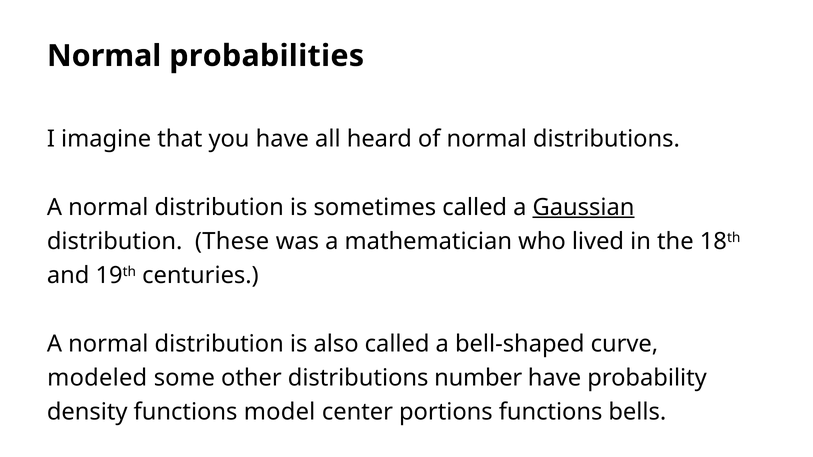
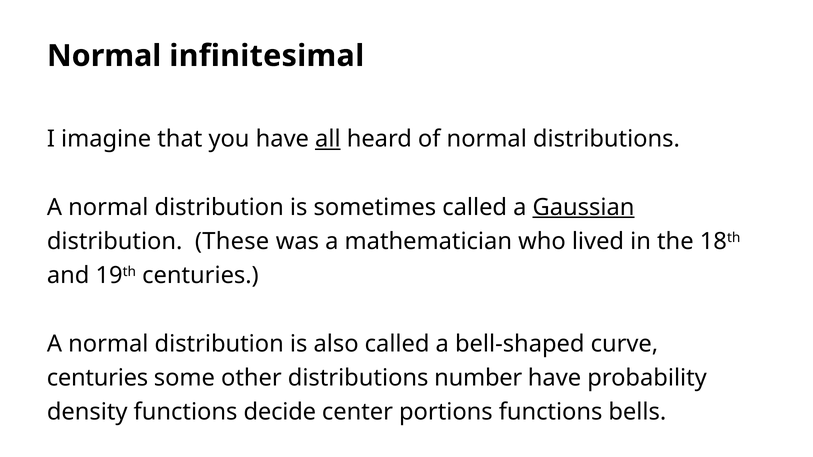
probabilities: probabilities -> infinitesimal (267, 56)
all underline: none -> present (328, 139)
modeled: modeled -> centuries (97, 378)
model: model -> decide (280, 412)
